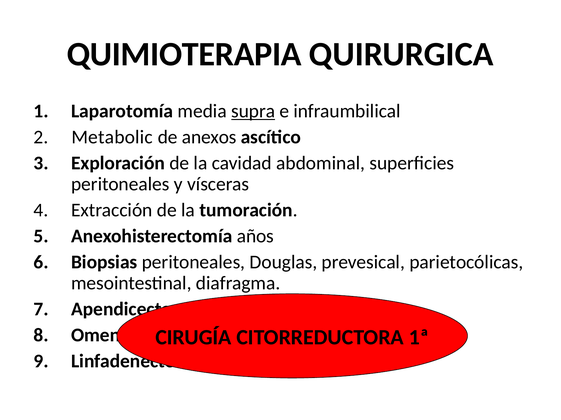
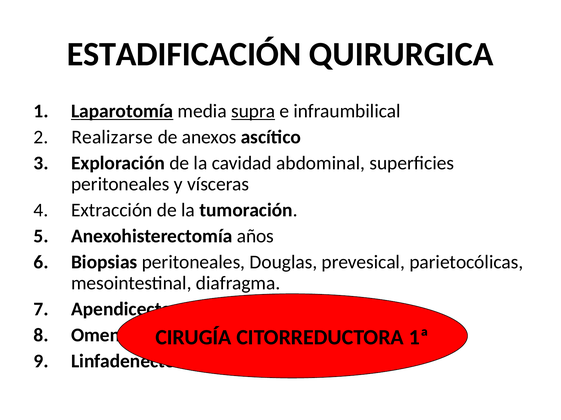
QUIMIOTERAPIA: QUIMIOTERAPIA -> ESTADIFICACIÓN (184, 54)
Laparotomía underline: none -> present (122, 111)
Metabolic: Metabolic -> Realizarse (112, 137)
